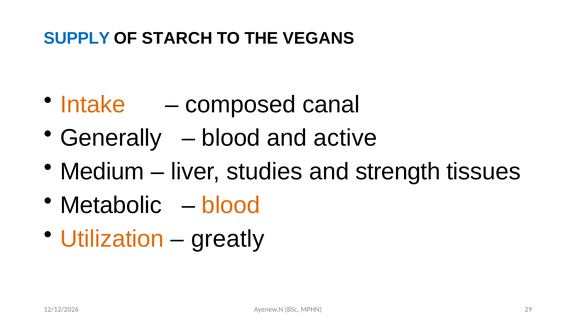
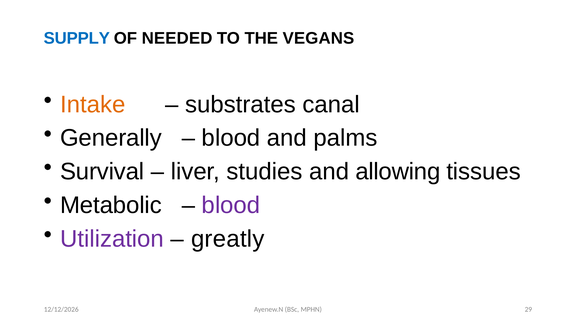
STARCH: STARCH -> NEEDED (177, 38)
composed: composed -> substrates (241, 104)
active: active -> palms (346, 138)
Medium: Medium -> Survival (102, 172)
strength: strength -> allowing (398, 172)
blood colour: orange -> purple (231, 205)
Utilization colour: orange -> purple (112, 239)
